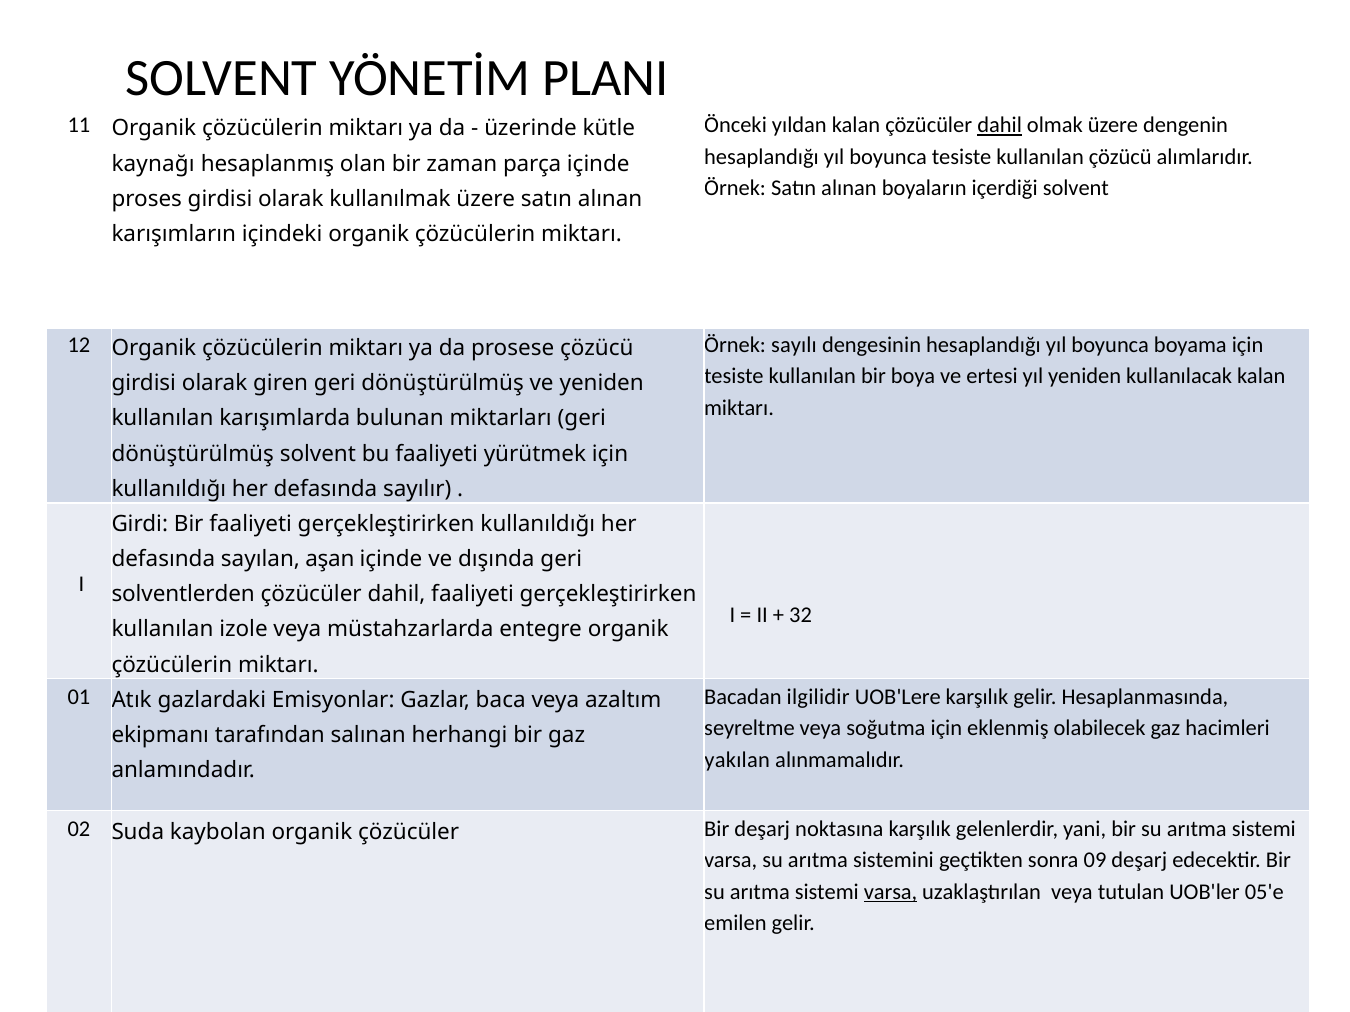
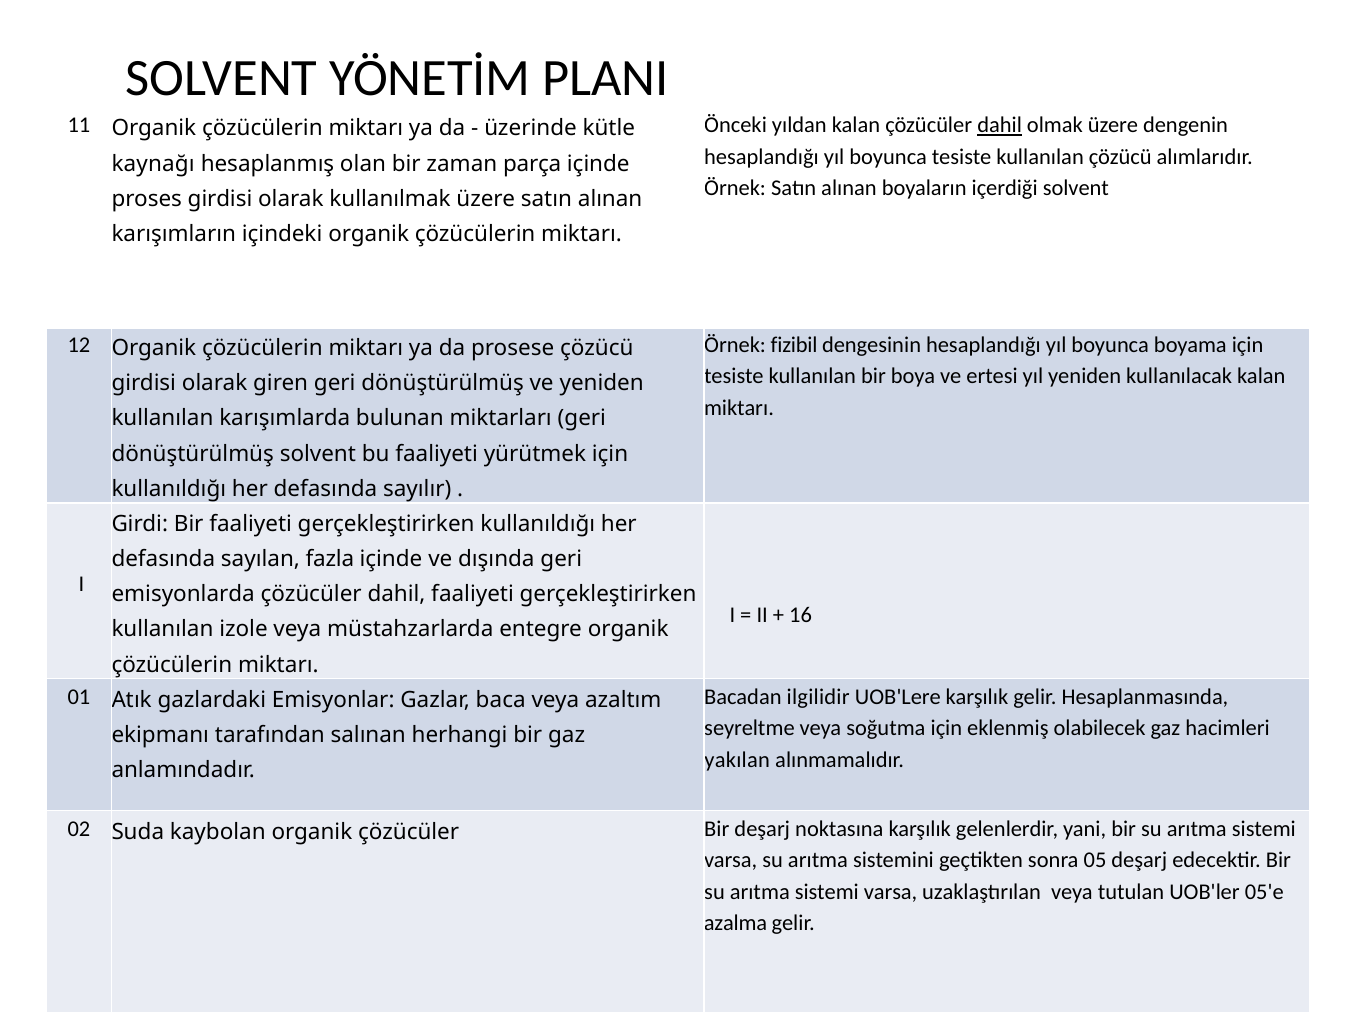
sayılı: sayılı -> fizibil (794, 345)
aşan: aşan -> fazla (330, 559)
solventlerden: solventlerden -> emisyonlarda (183, 595)
32: 32 -> 16 (801, 616)
09: 09 -> 05 (1095, 861)
varsa underline: present -> none (891, 892)
emilen: emilen -> azalma (736, 924)
